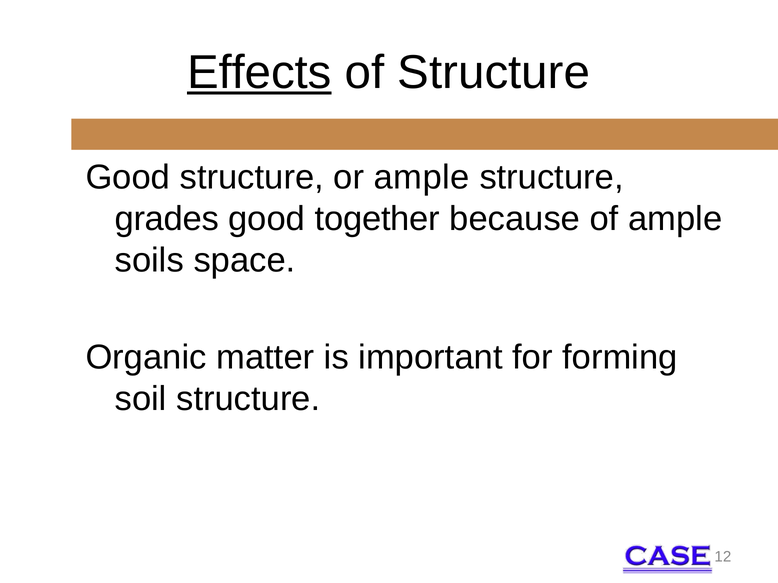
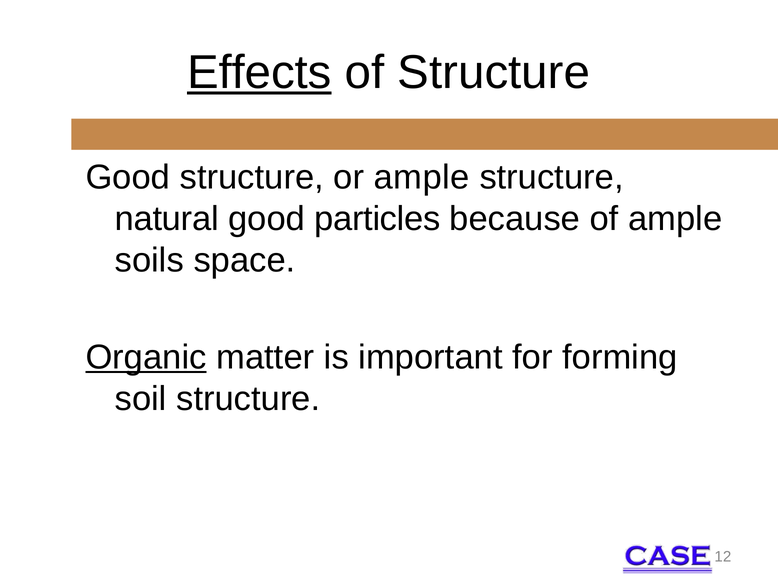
grades: grades -> natural (167, 219)
together: together -> particles (377, 219)
Organic underline: none -> present (146, 358)
